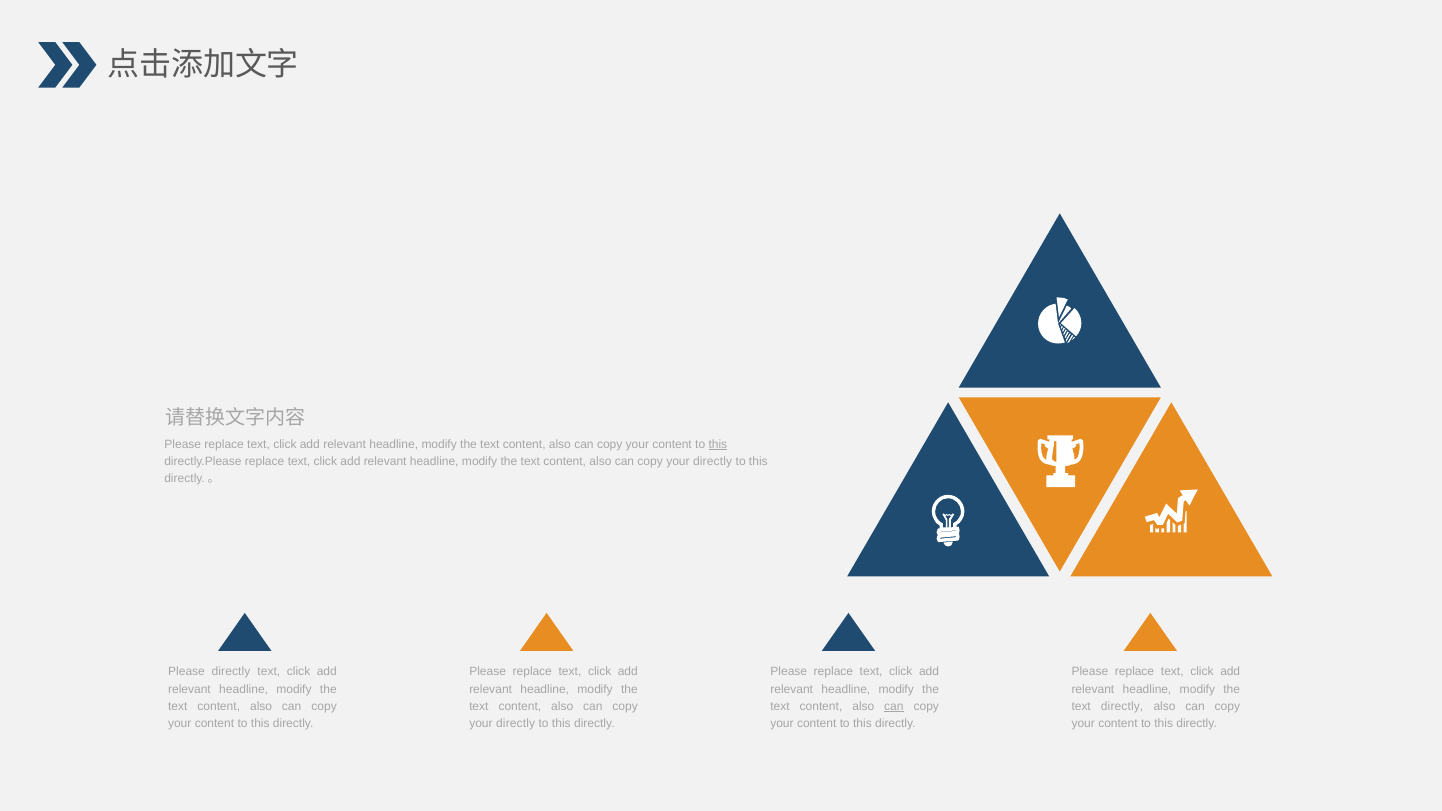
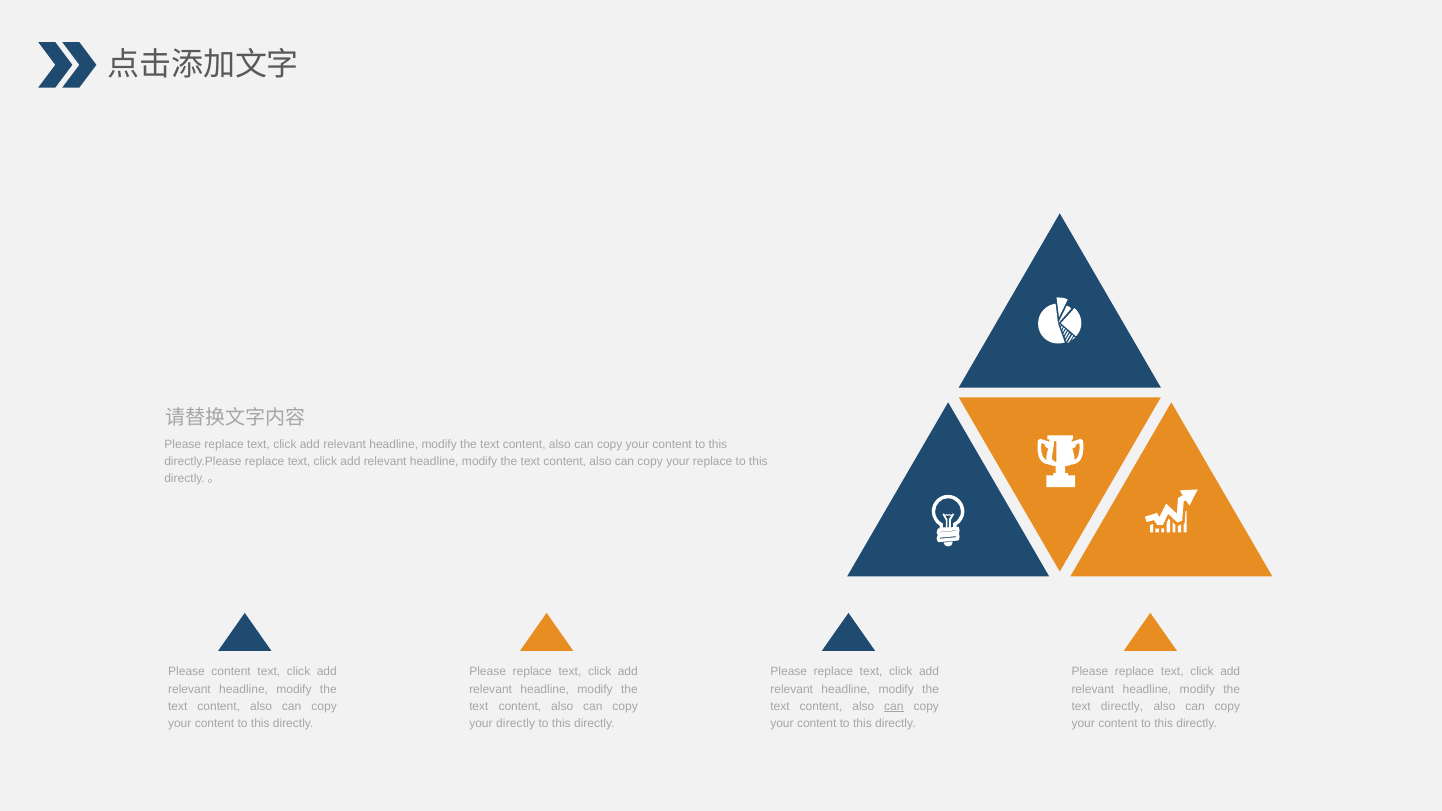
this underline: present -> none (718, 444)
directly: directly -> replace (713, 461)
Please directly: directly -> content (231, 672)
